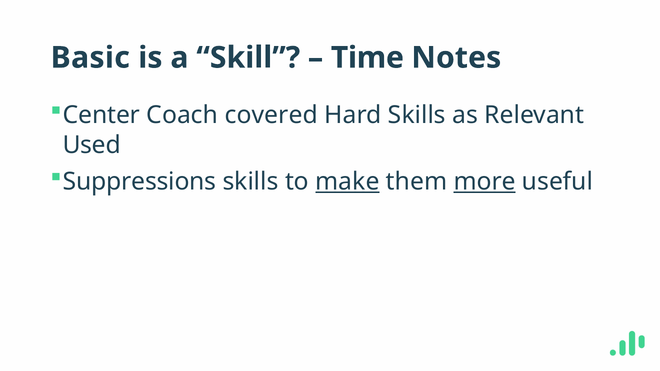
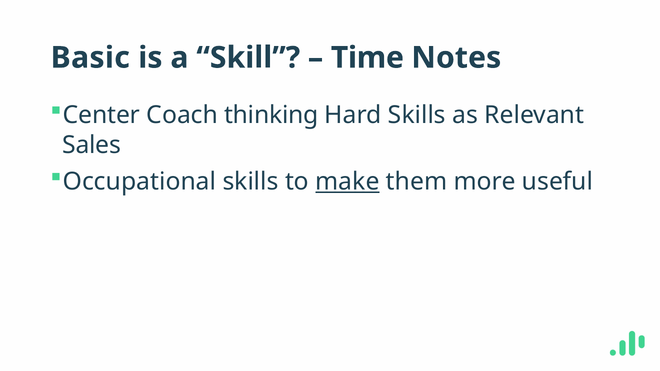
covered: covered -> thinking (271, 115)
Used: Used -> Sales (92, 145)
Suppressions: Suppressions -> Occupational (139, 182)
more underline: present -> none (485, 182)
